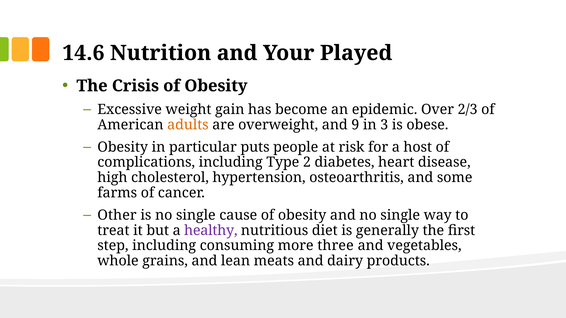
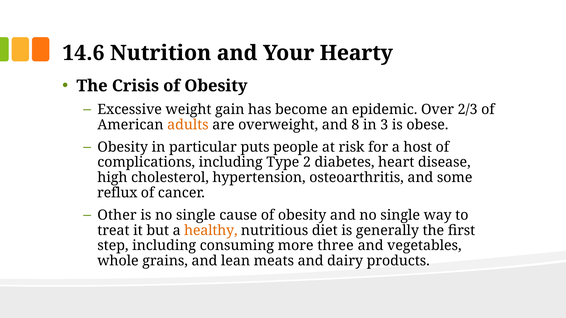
Played: Played -> Hearty (356, 53)
9: 9 -> 8 (355, 125)
farms: farms -> reflux (117, 193)
healthy colour: purple -> orange (211, 231)
